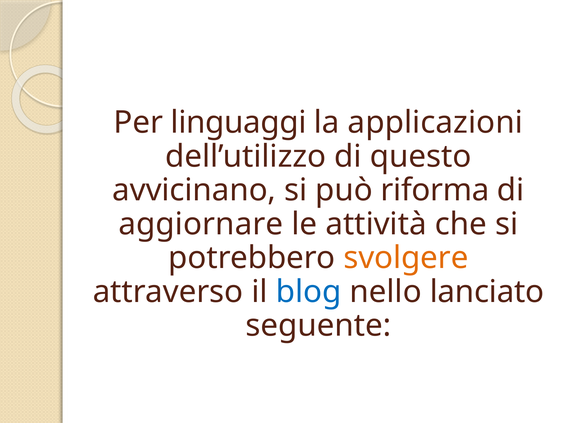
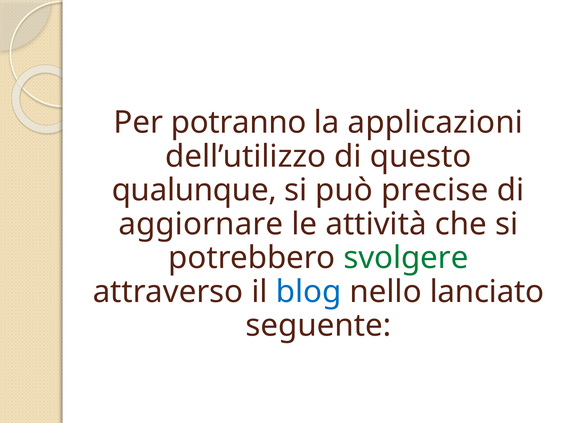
linguaggi: linguaggi -> potranno (239, 123)
avvicinano: avvicinano -> qualunque (194, 191)
riforma: riforma -> precise (435, 191)
svolgere colour: orange -> green (406, 258)
